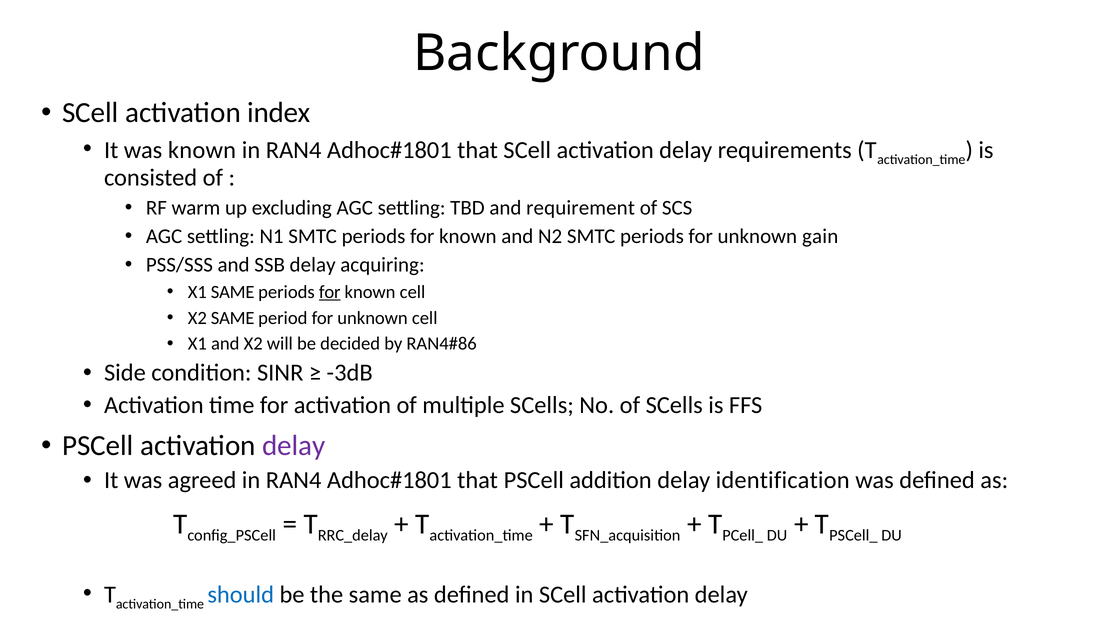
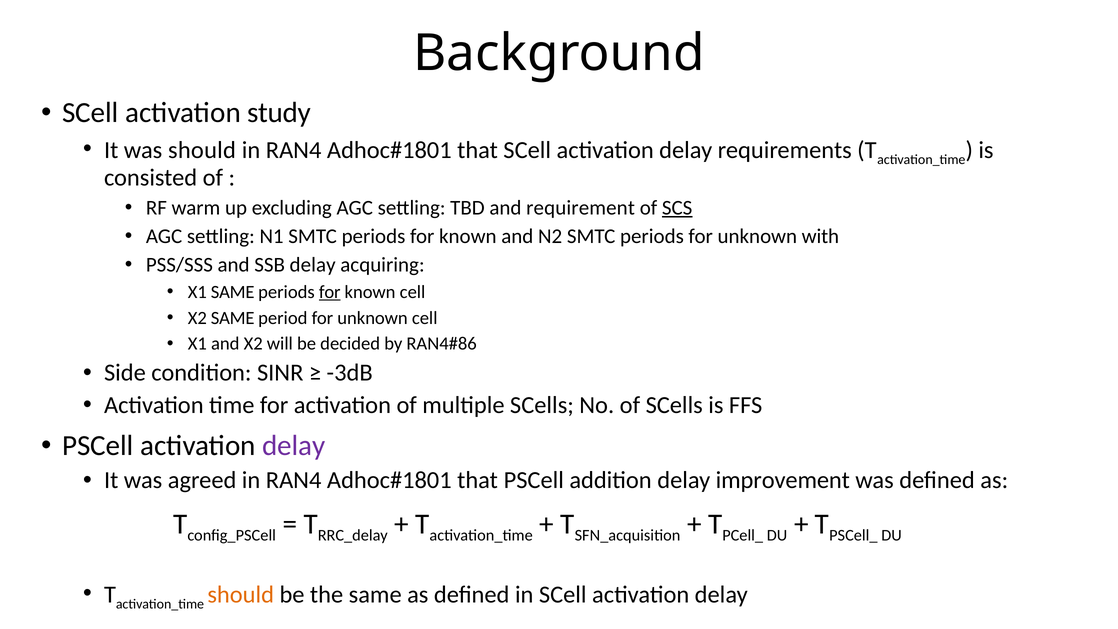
index: index -> study (279, 113)
was known: known -> should (202, 150)
SCS underline: none -> present (677, 208)
gain: gain -> with (820, 236)
identification: identification -> improvement (783, 480)
should colour: blue -> orange (241, 595)
